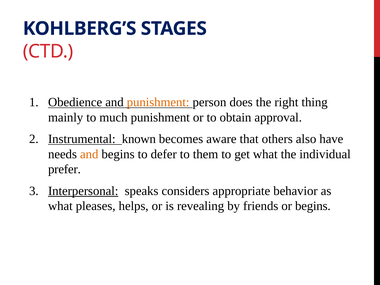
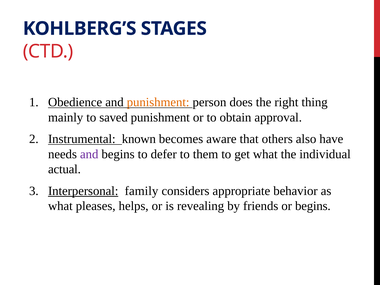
much: much -> saved (114, 117)
and colour: orange -> purple (89, 154)
prefer: prefer -> actual (64, 169)
speaks: speaks -> family (141, 191)
